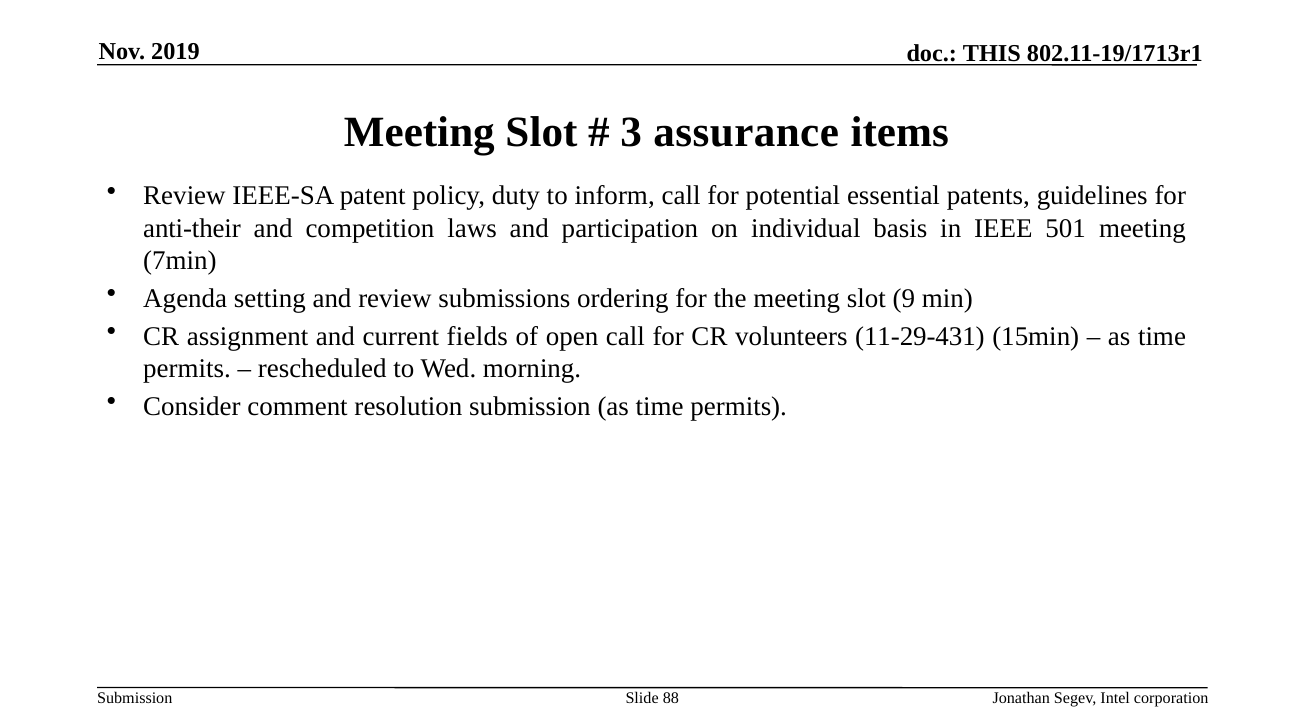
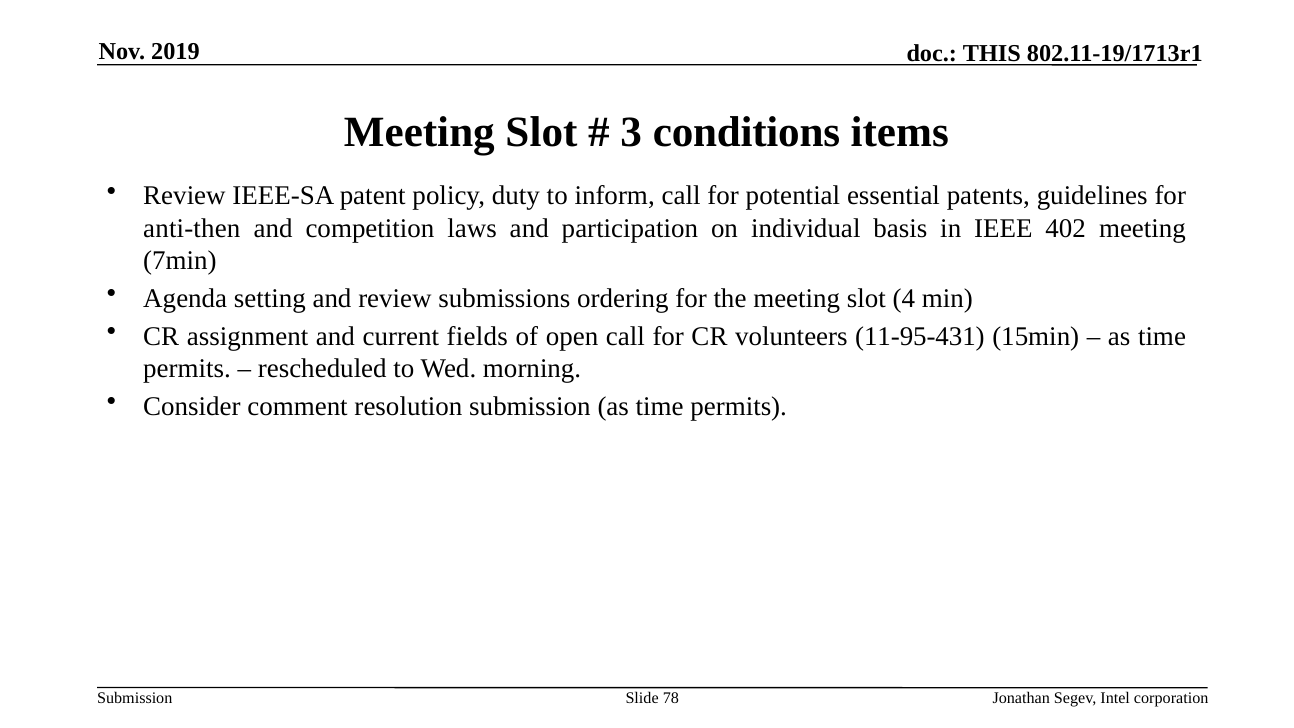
assurance: assurance -> conditions (747, 132)
anti-their: anti-their -> anti-then (192, 228)
501: 501 -> 402 (1066, 228)
9: 9 -> 4 (904, 298)
11-29-431: 11-29-431 -> 11-95-431 (920, 336)
88: 88 -> 78 (671, 698)
